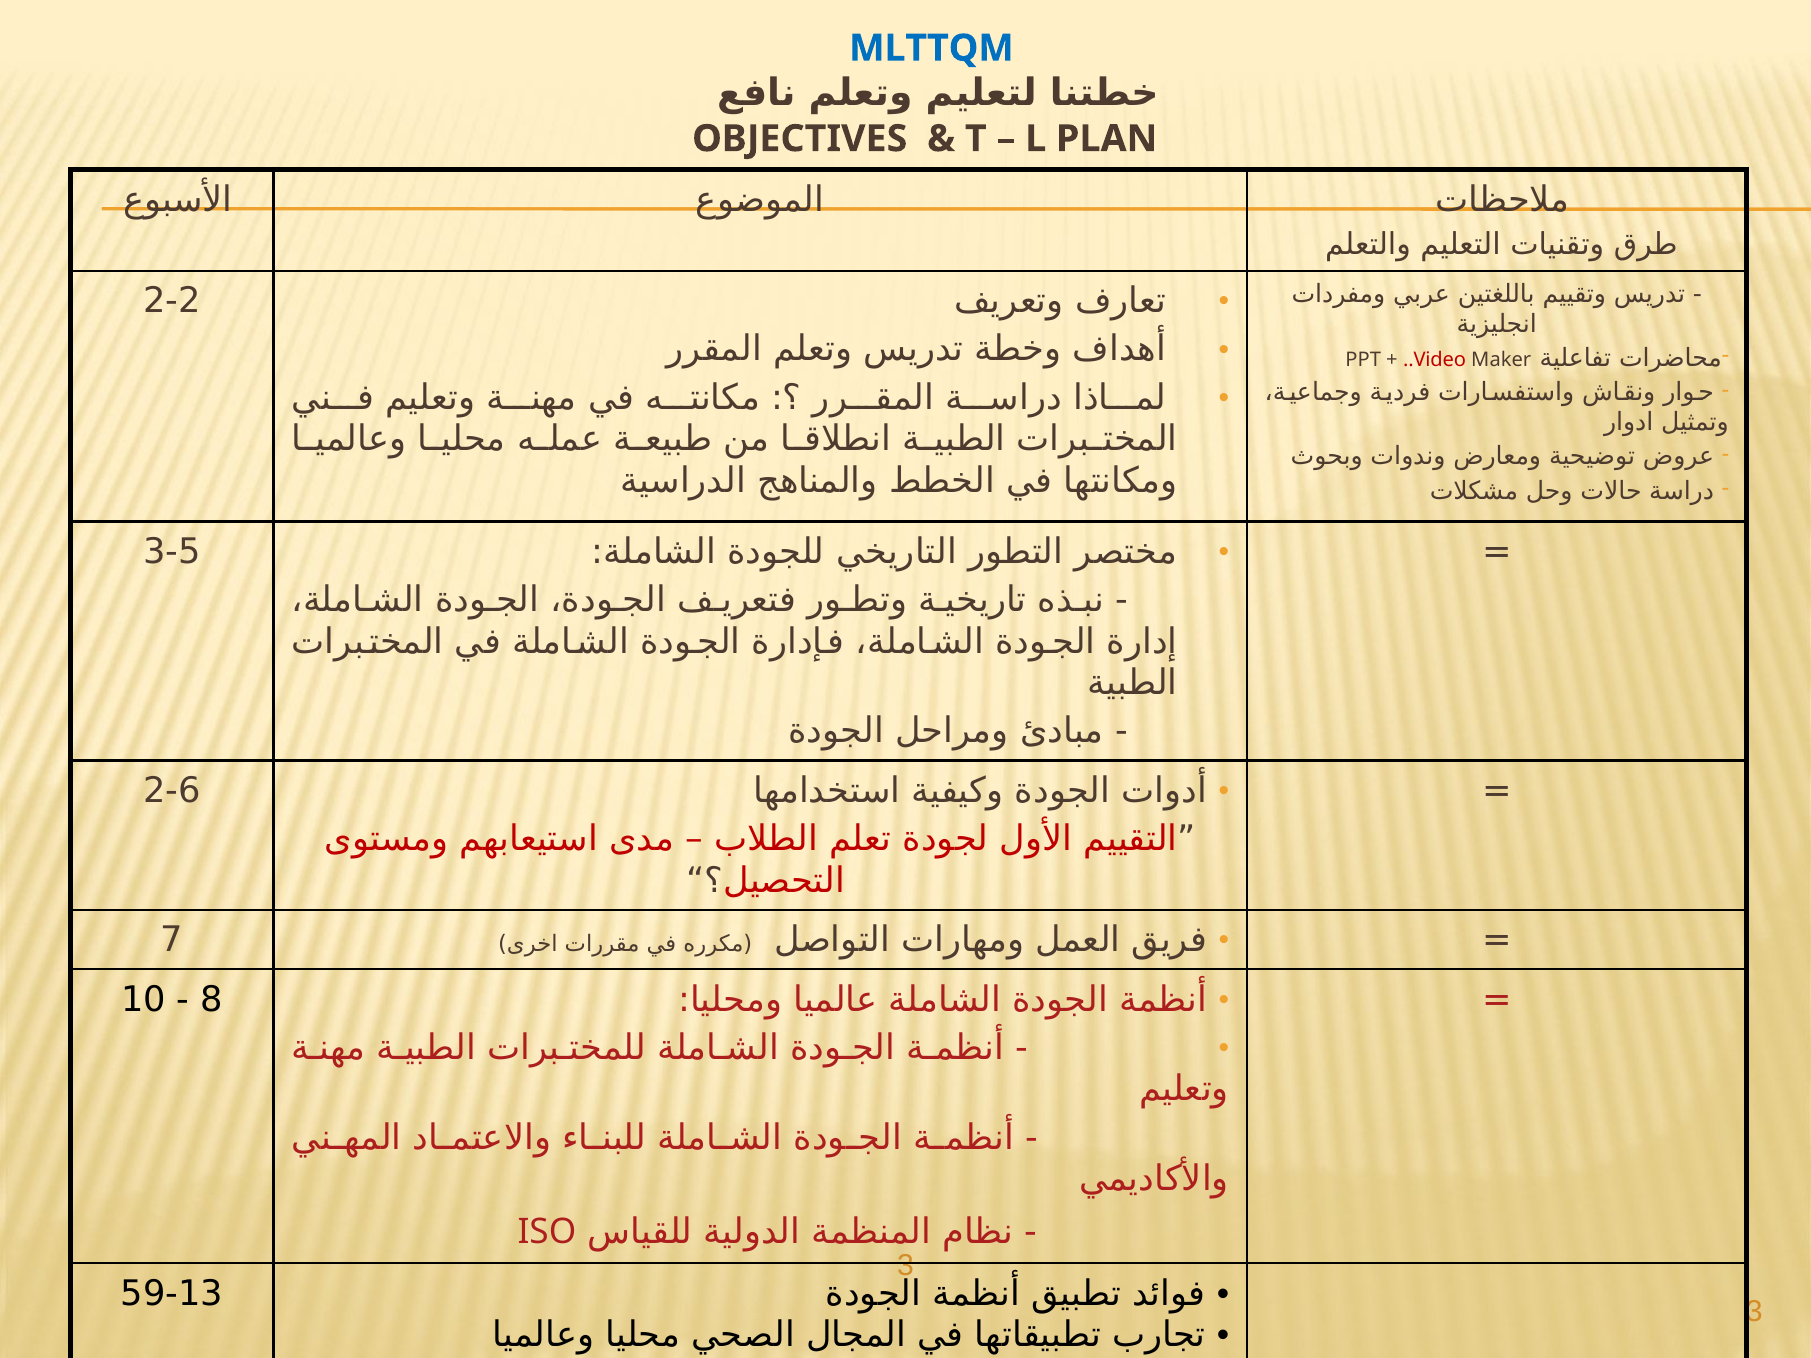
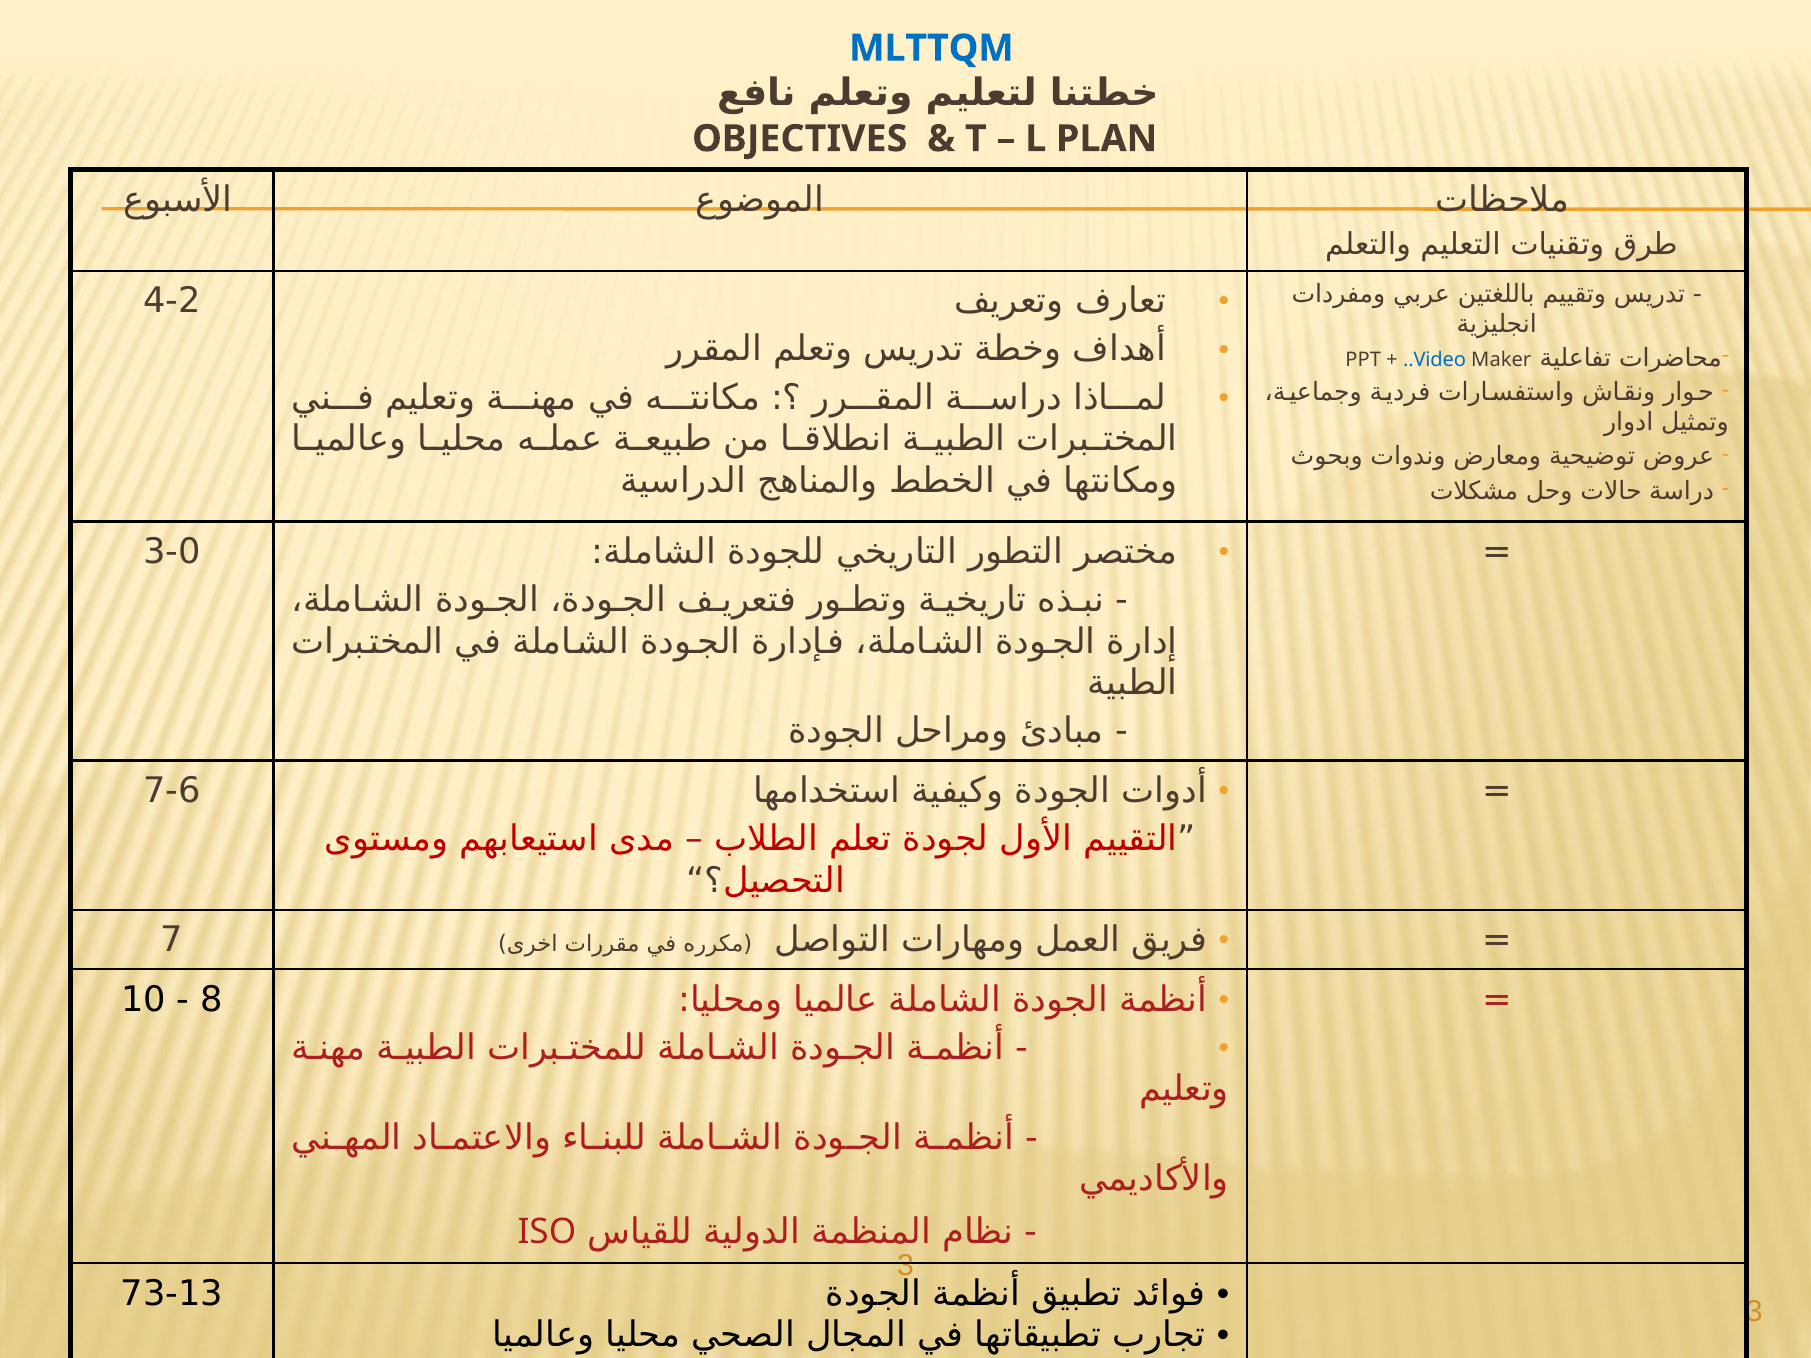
2-2: 2-2 -> 4-2 (172, 301)
..Video colour: red -> blue (1435, 360)
3-5: 3-5 -> 3-0 (172, 552)
2-6: 2-6 -> 7-6 (172, 791)
59-13: 59-13 -> 73-13 (172, 1294)
